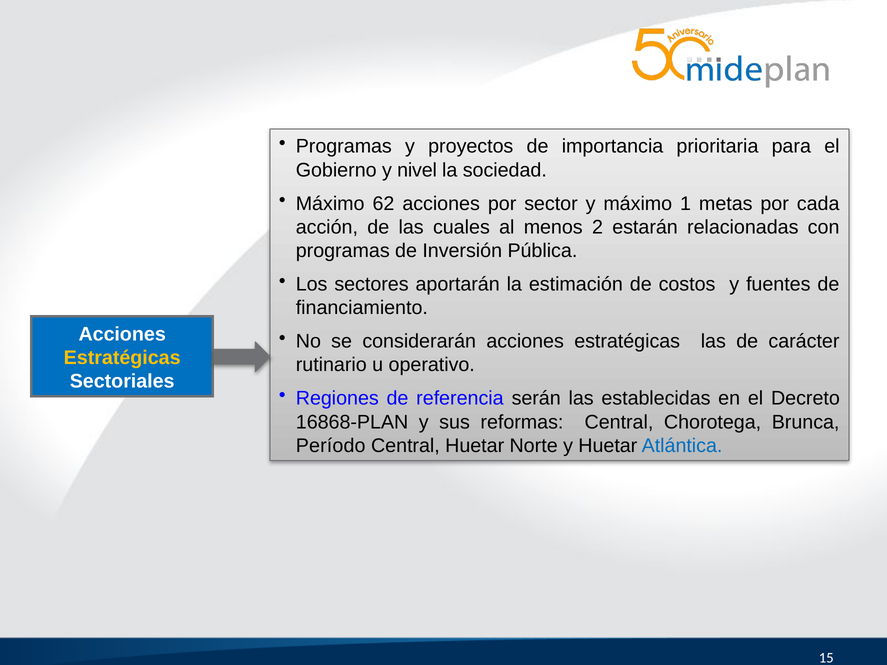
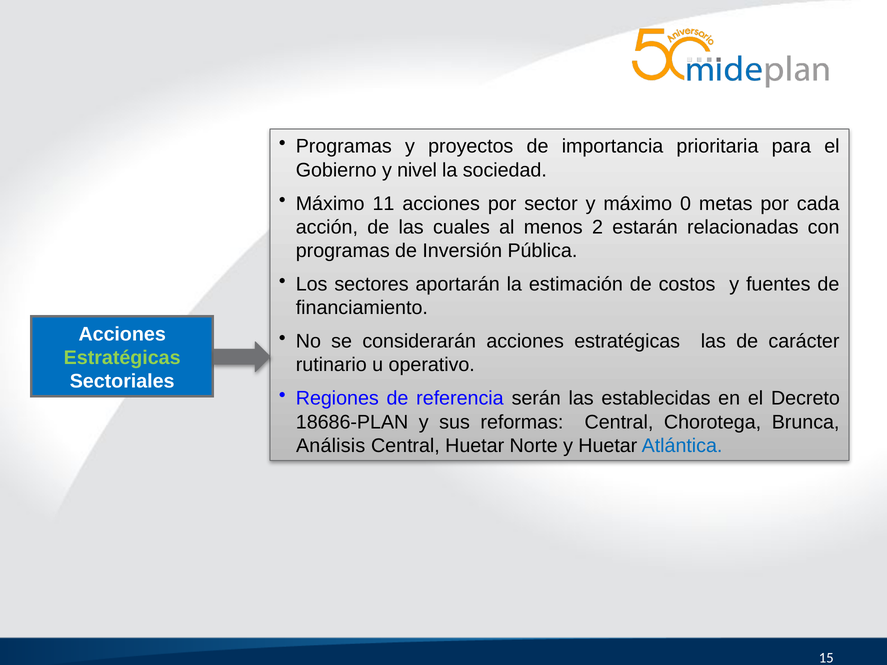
62: 62 -> 11 (383, 204)
1: 1 -> 0 (686, 204)
Estratégicas colour: yellow -> light green (122, 358)
16868-PLAN: 16868-PLAN -> 18686-PLAN (352, 422)
Período: Período -> Análisis (331, 446)
